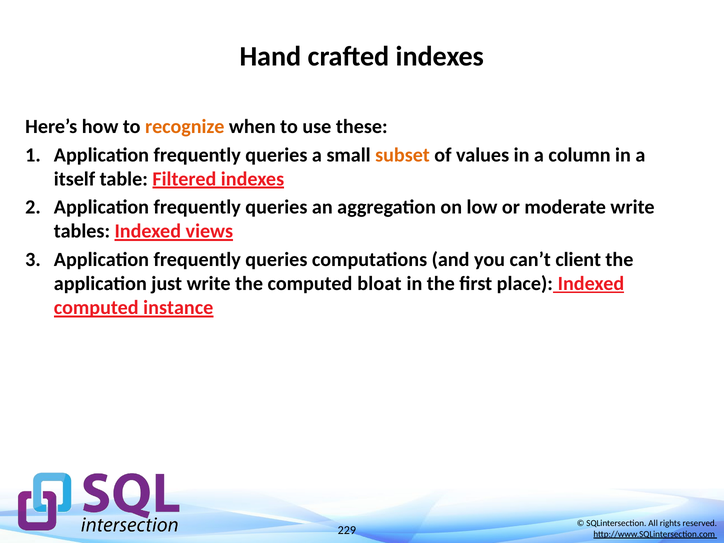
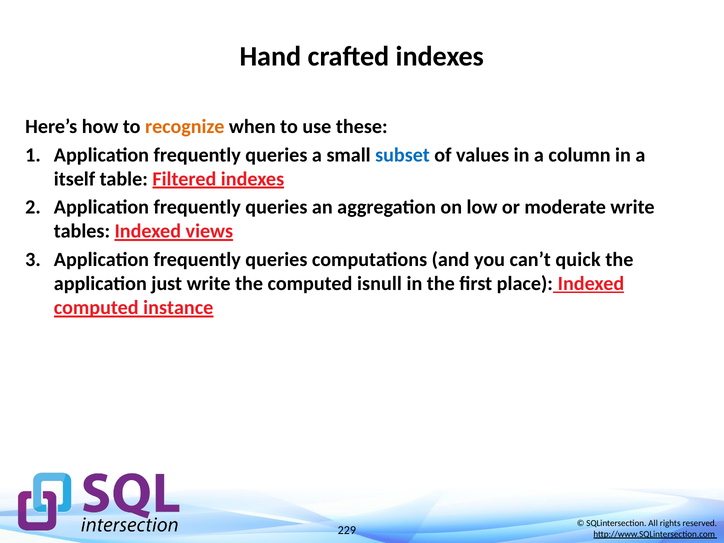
subset colour: orange -> blue (403, 155)
client: client -> quick (578, 259)
bloat: bloat -> isnull (379, 284)
